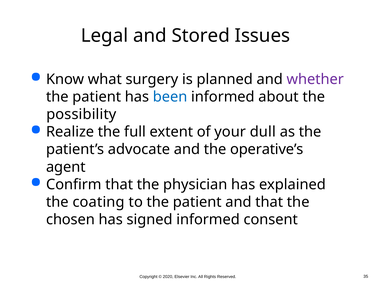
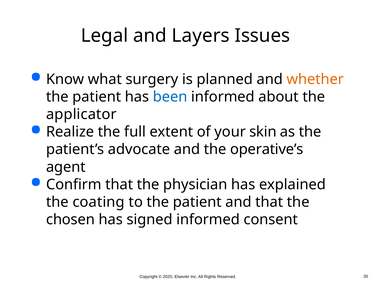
Stored: Stored -> Layers (201, 36)
whether colour: purple -> orange (315, 79)
possibility: possibility -> applicator (81, 114)
dull: dull -> skin (263, 132)
